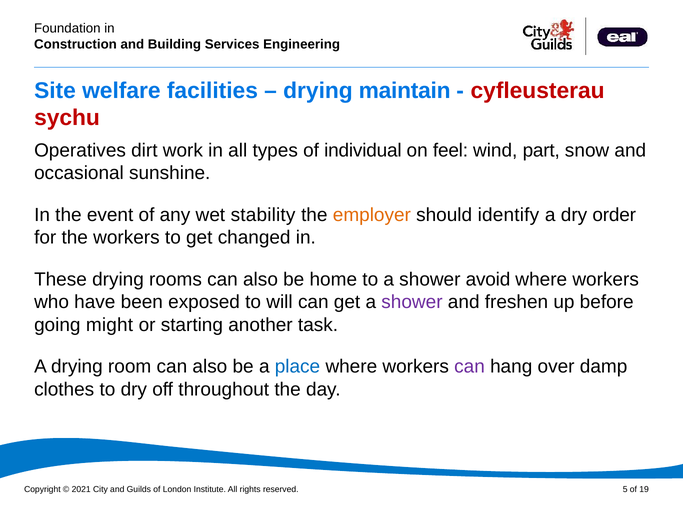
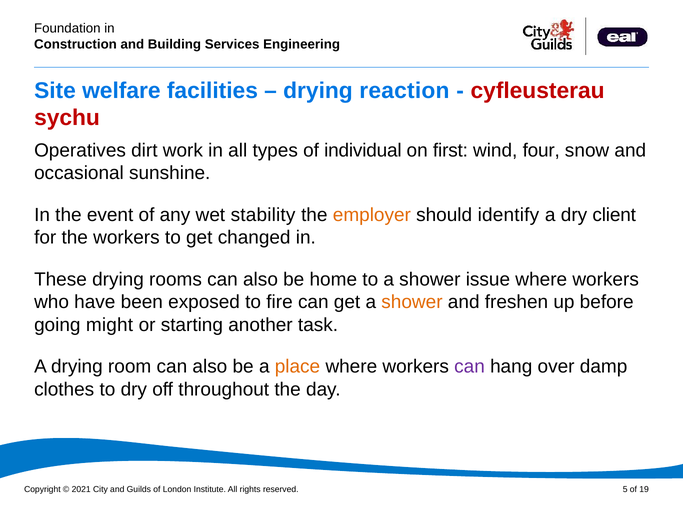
maintain: maintain -> reaction (404, 91)
feel: feel -> first (450, 151)
part: part -> four (541, 151)
order: order -> client (614, 215)
avoid: avoid -> issue (488, 280)
will: will -> fire (279, 302)
shower colour: purple -> orange (412, 302)
place colour: blue -> orange (297, 367)
